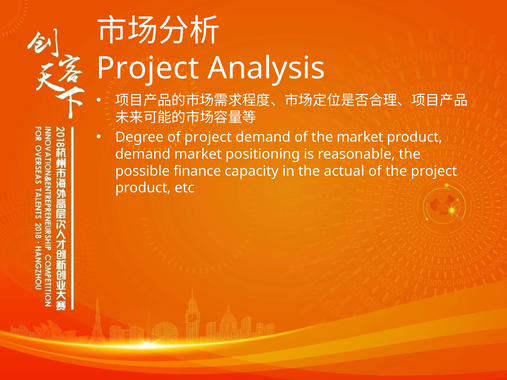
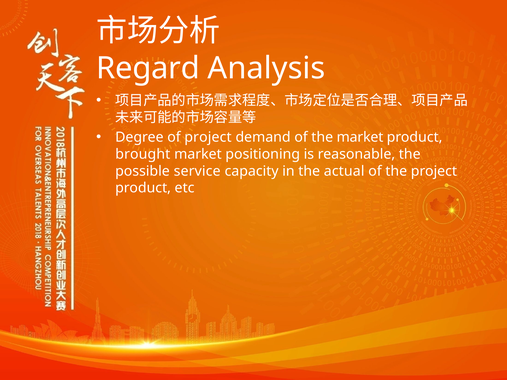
Project: Project -> Regard (148, 68)
demand: demand -> brought (143, 154)
finance: finance -> service (197, 171)
